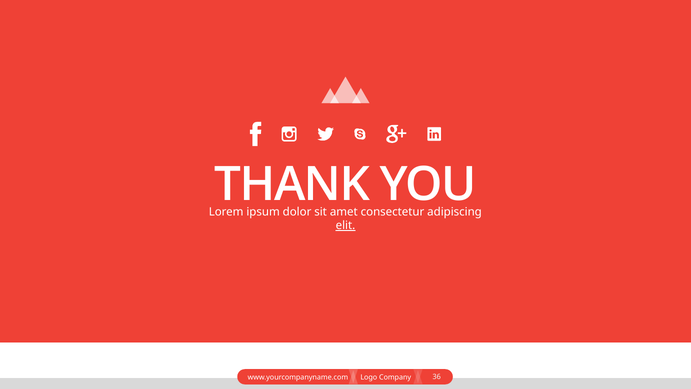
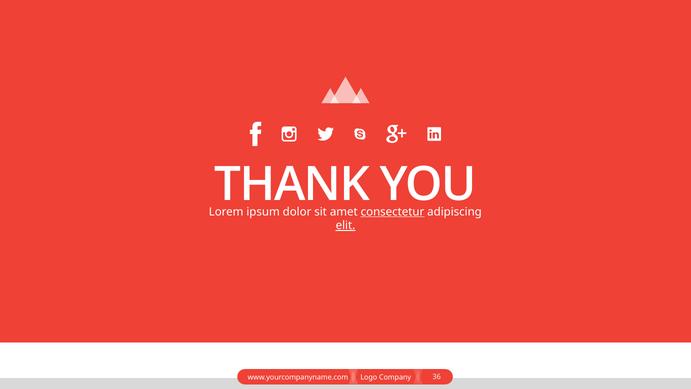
consectetur underline: none -> present (393, 212)
